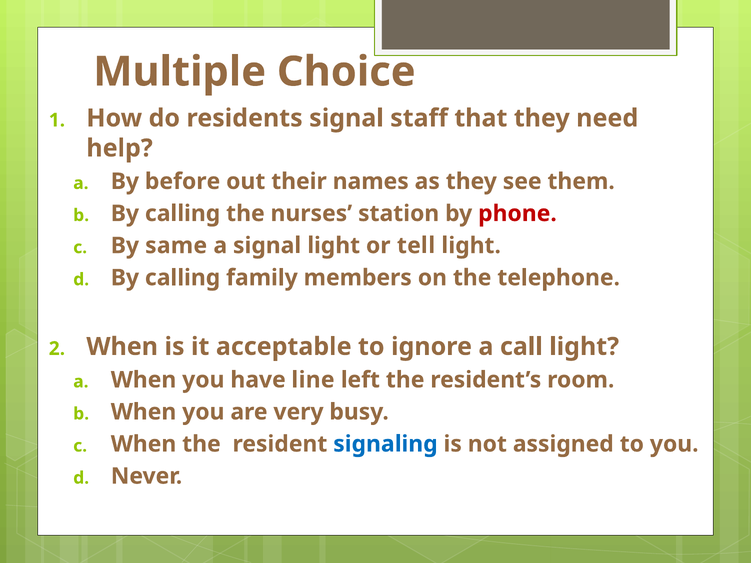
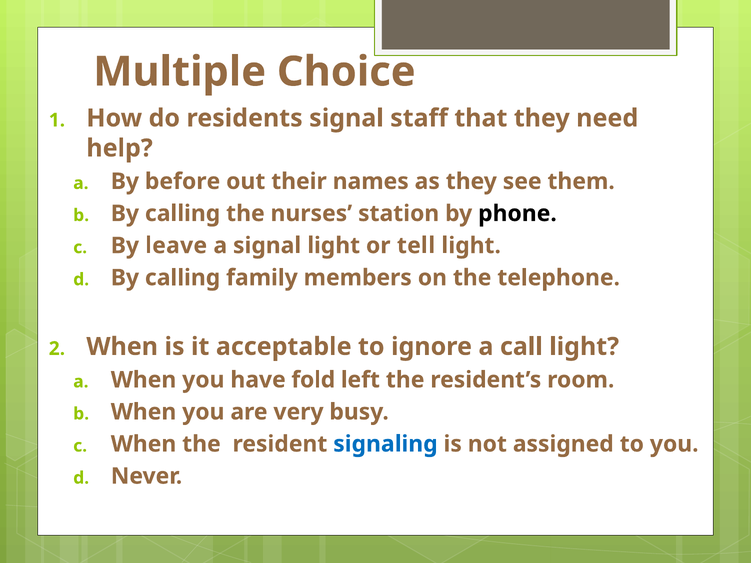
phone colour: red -> black (517, 214)
same: same -> leave (176, 246)
line: line -> fold (313, 380)
